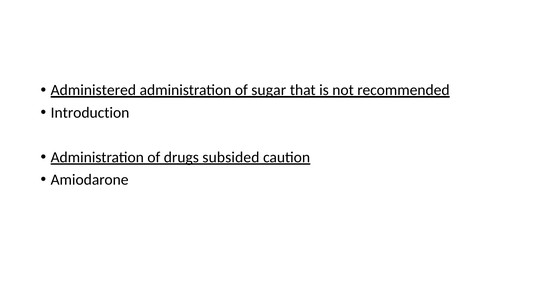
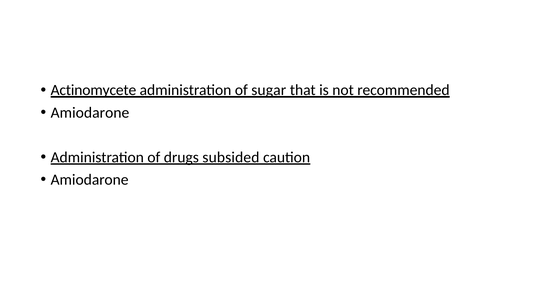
Administered: Administered -> Actinomycete (93, 90)
Introduction: Introduction -> Amiodarone (90, 112)
